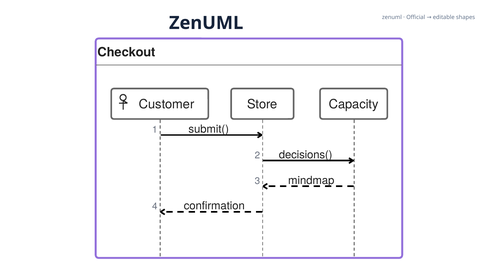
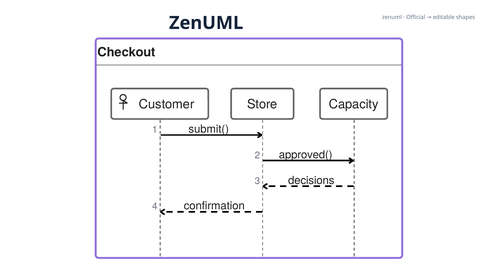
decisions(: decisions( -> approved( (306, 155)
mindmap: mindmap -> decisions (311, 180)
